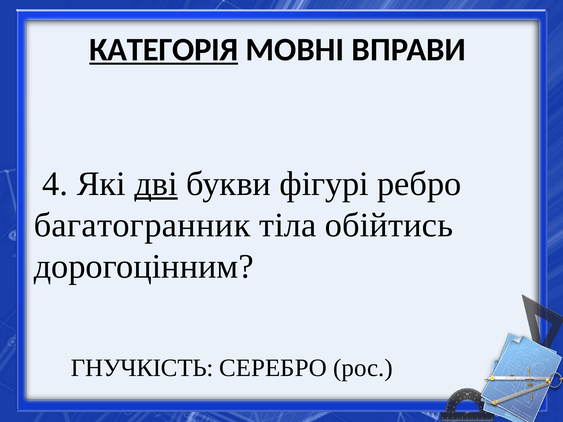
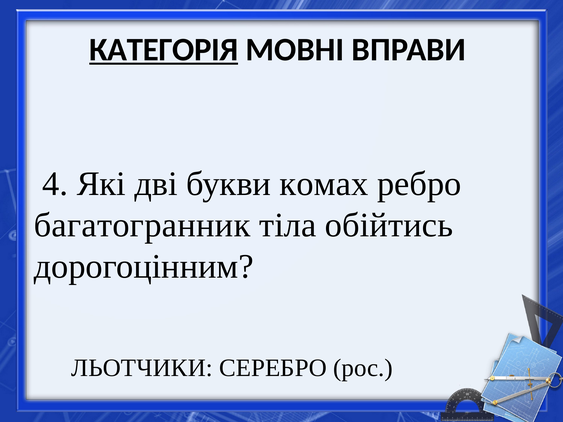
дві underline: present -> none (156, 184)
фігурі: фігурі -> комах (324, 184)
ГНУЧКІСТЬ: ГНУЧКІСТЬ -> ЛЬОТЧИКИ (142, 368)
